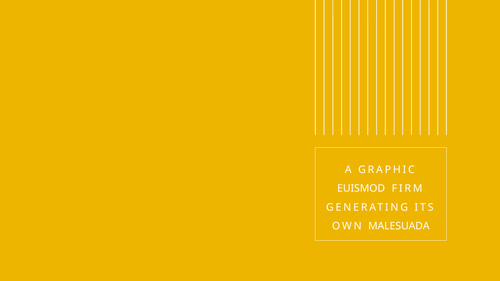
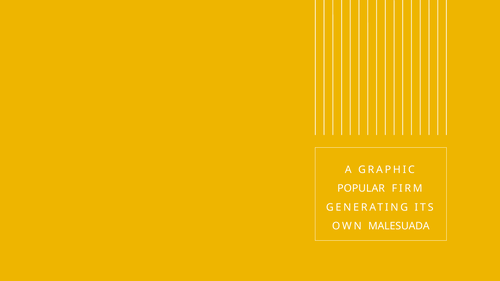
EUISMOD: EUISMOD -> POPULAR (361, 189)
